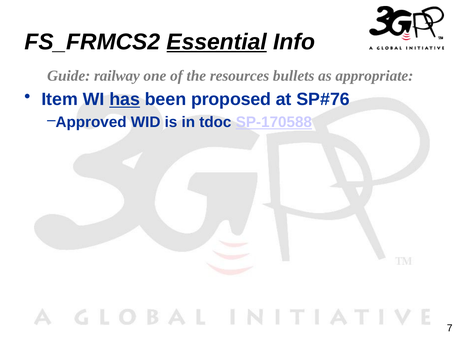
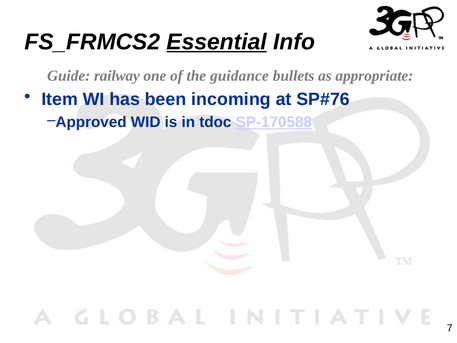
resources: resources -> guidance (239, 76)
has underline: present -> none (125, 99)
proposed: proposed -> incoming (231, 99)
